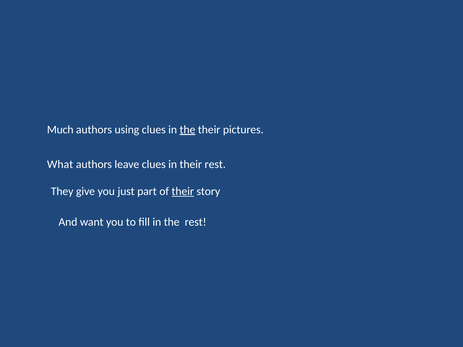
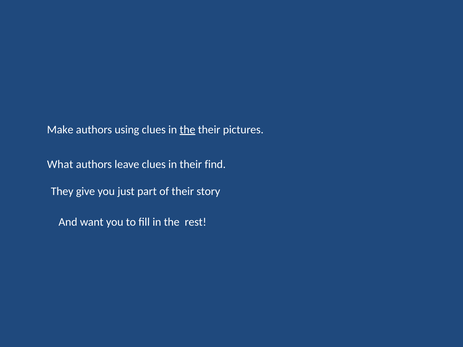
Much: Much -> Make (60, 130)
their rest: rest -> find (215, 164)
their underline: present -> none (183, 191)
